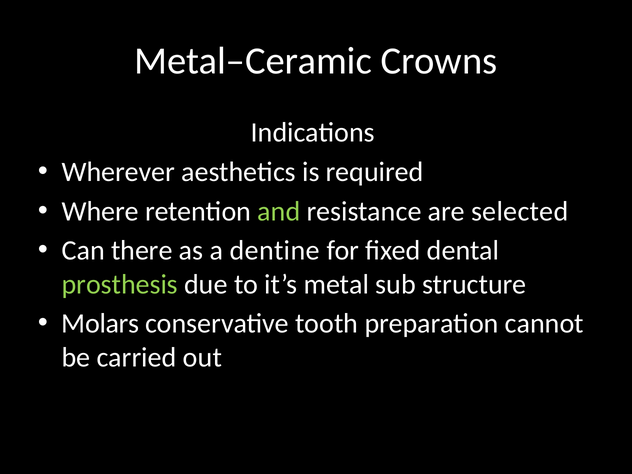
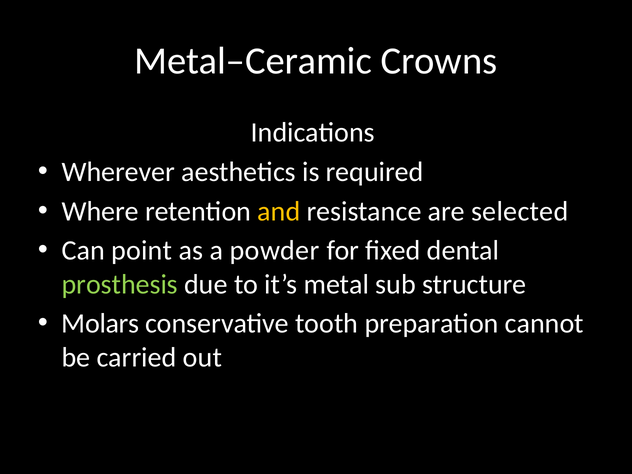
and colour: light green -> yellow (279, 211)
there: there -> point (142, 251)
dentine: dentine -> powder (275, 251)
